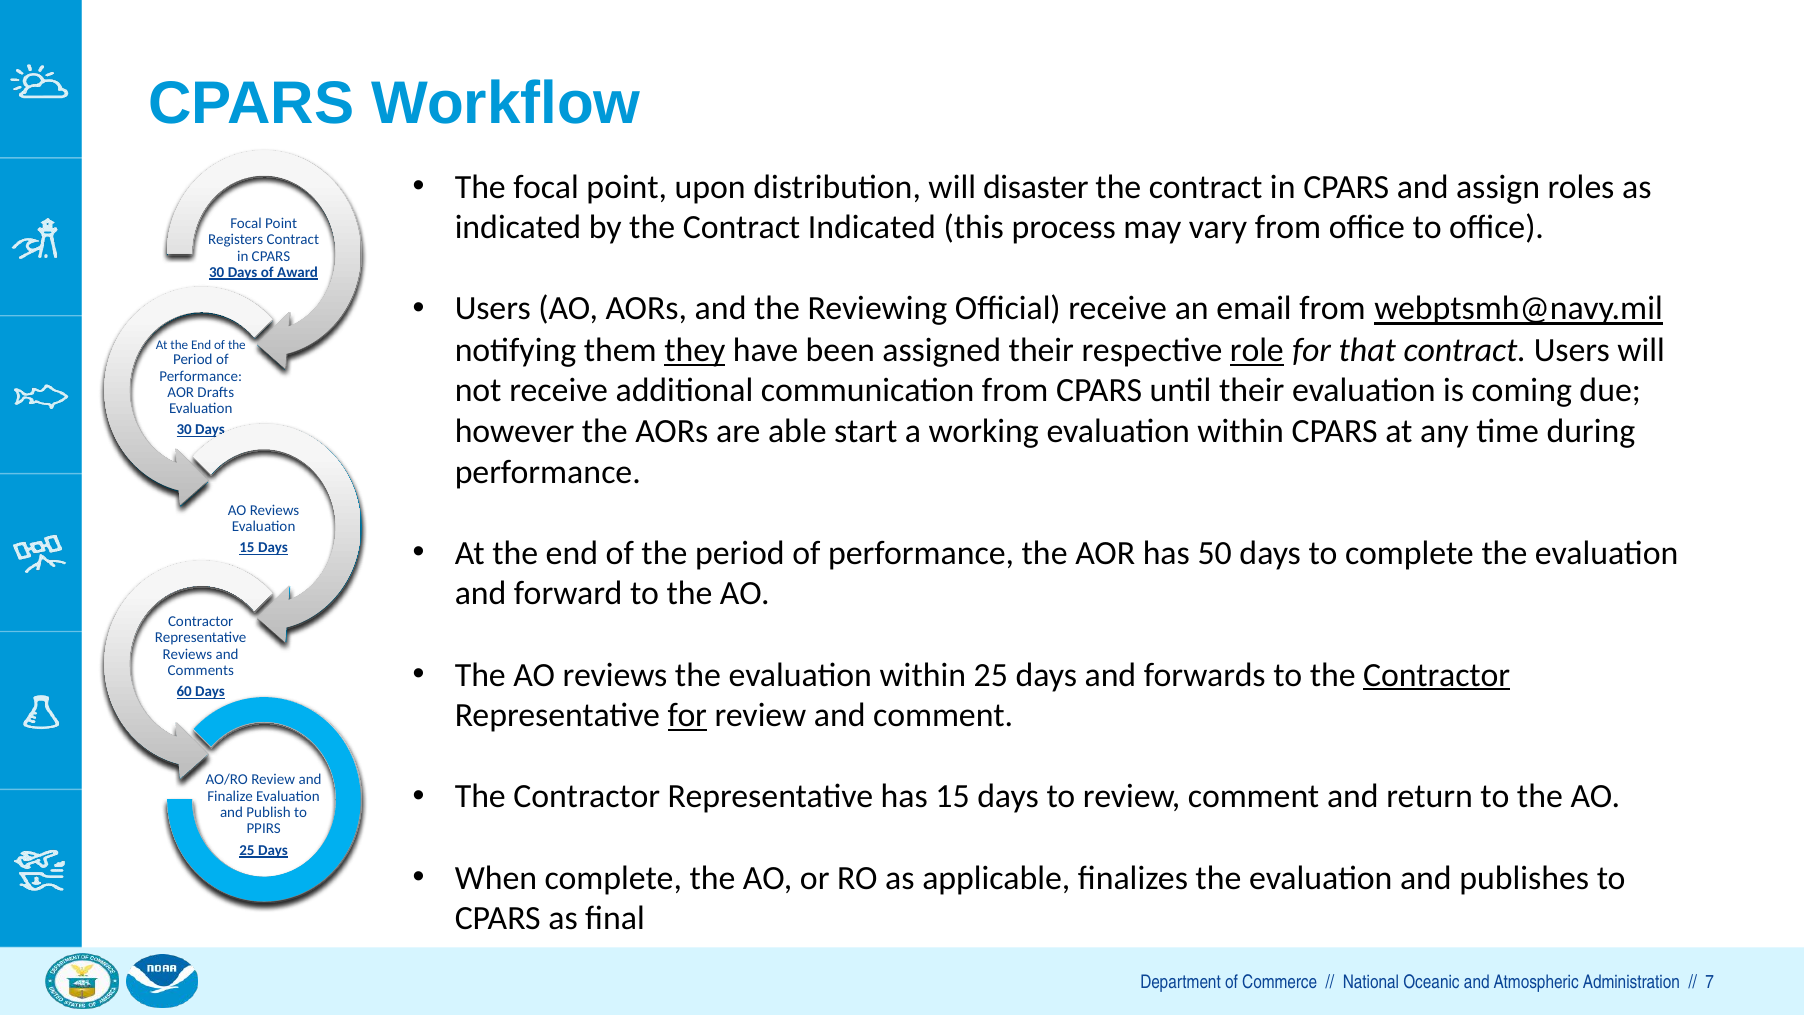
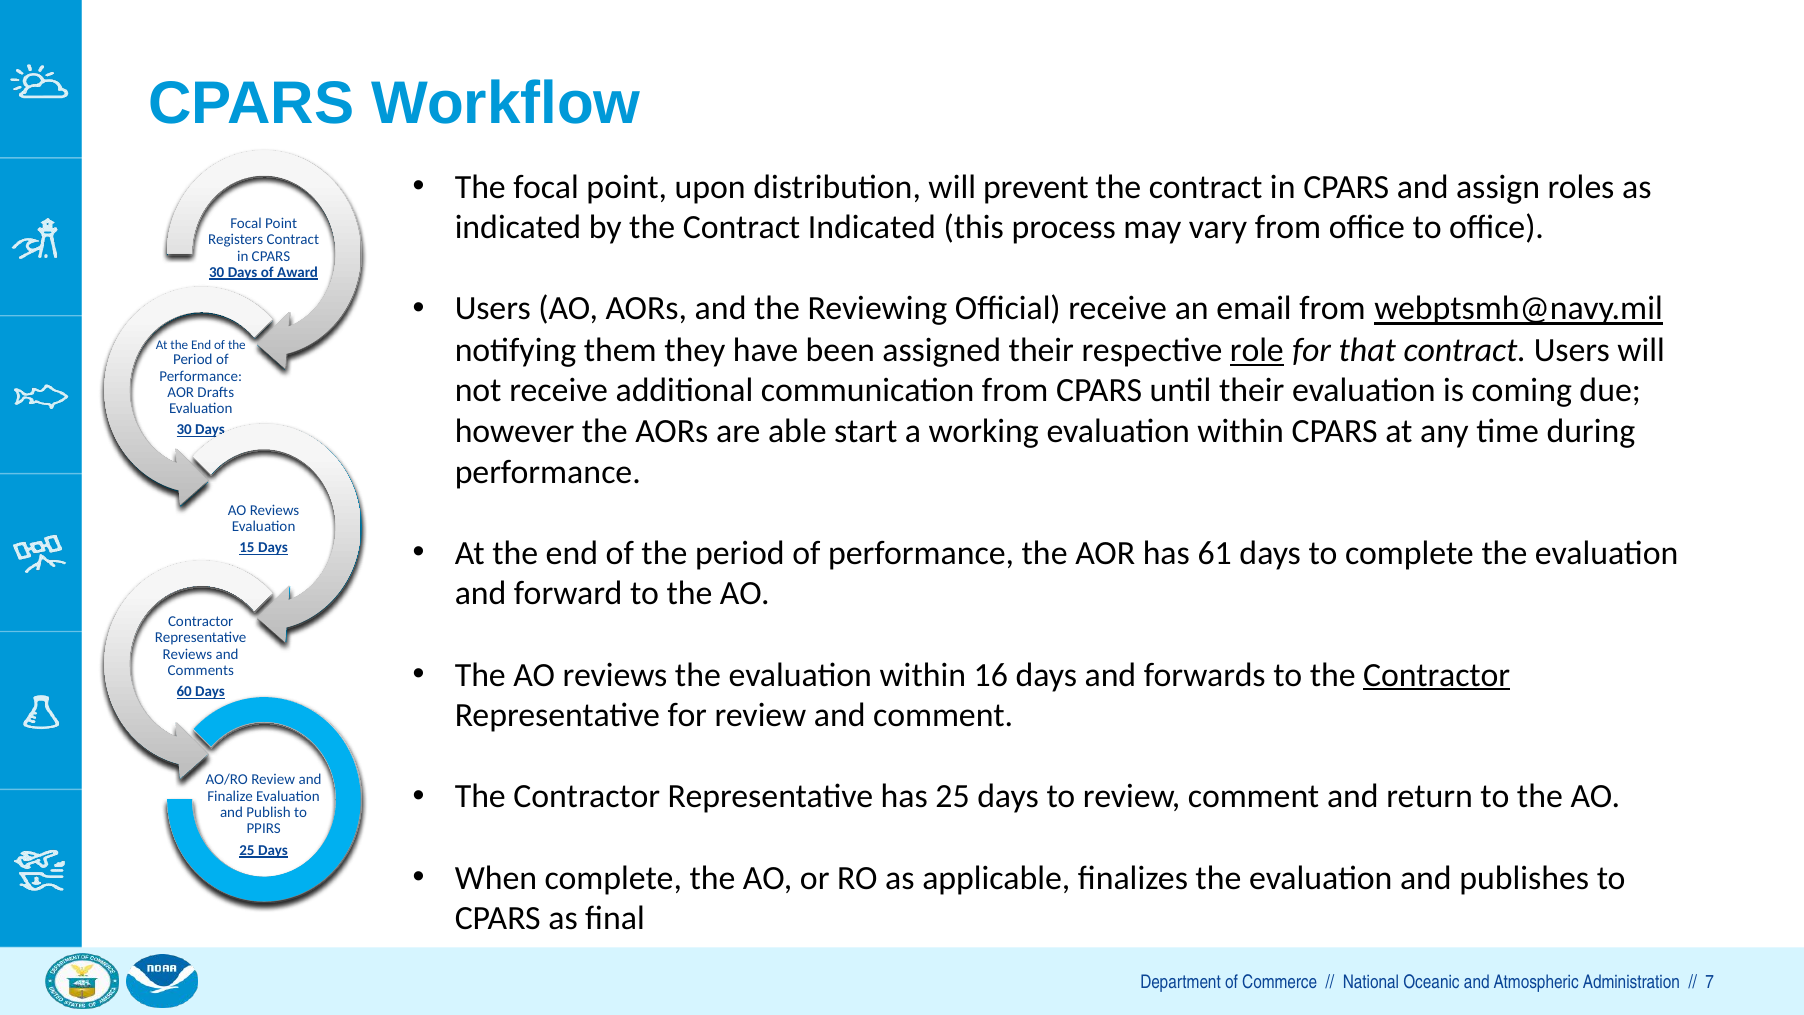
disaster: disaster -> prevent (1036, 187)
they underline: present -> none (695, 350)
50: 50 -> 61 (1215, 553)
within 25: 25 -> 16 (991, 675)
for underline: present -> none (687, 715)
has 15: 15 -> 25 (953, 796)
